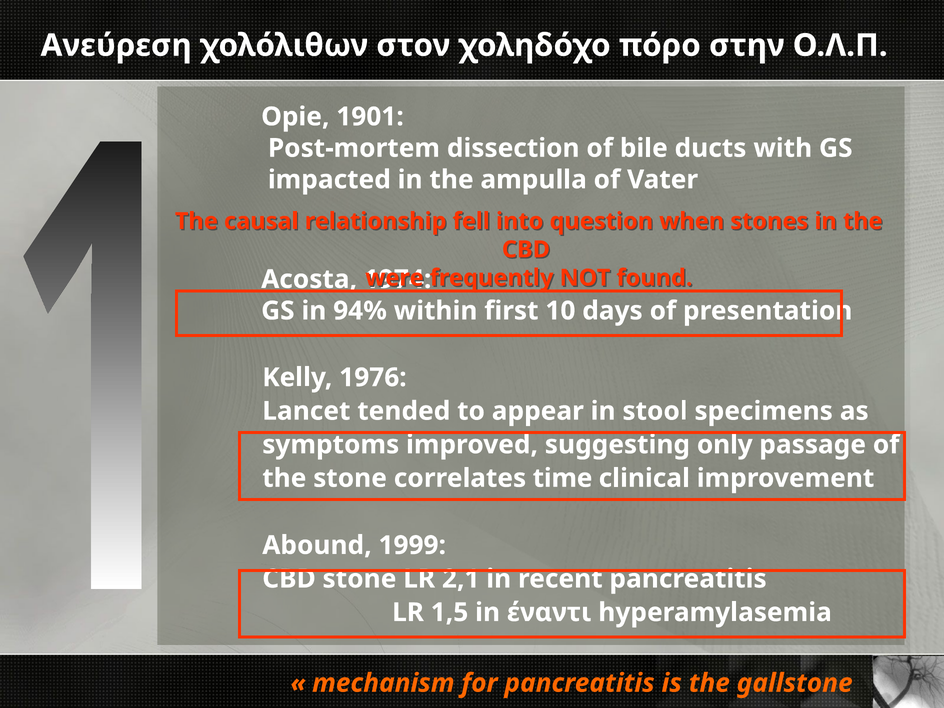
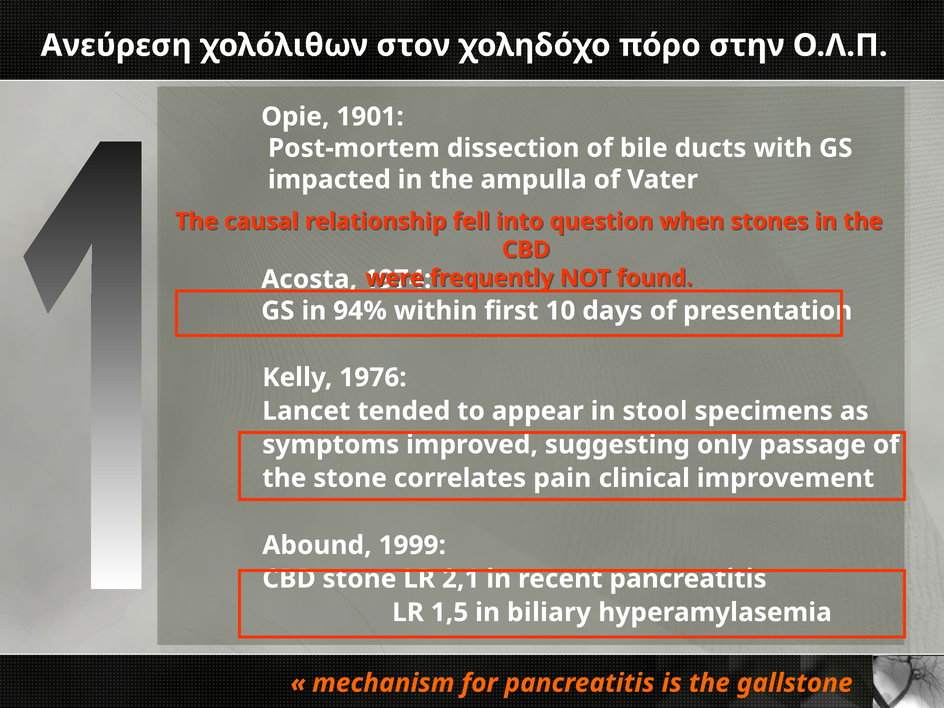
time: time -> pain (562, 478)
έναντι: έναντι -> biliary (549, 612)
